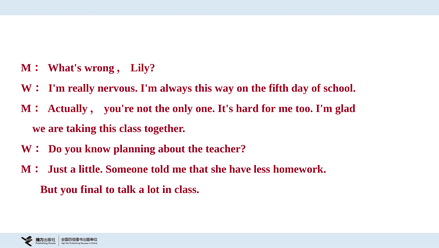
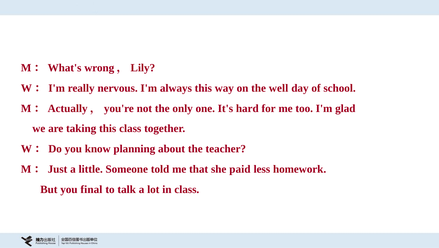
fifth: fifth -> well (279, 88)
have: have -> paid (240, 169)
